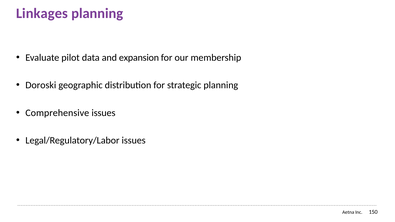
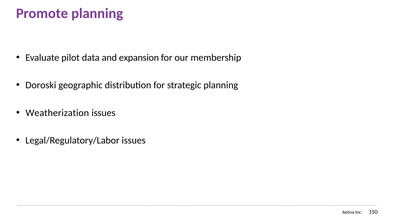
Linkages: Linkages -> Promote (42, 13)
Comprehensive: Comprehensive -> Weatherization (57, 113)
